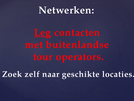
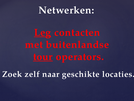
tour underline: none -> present (43, 56)
